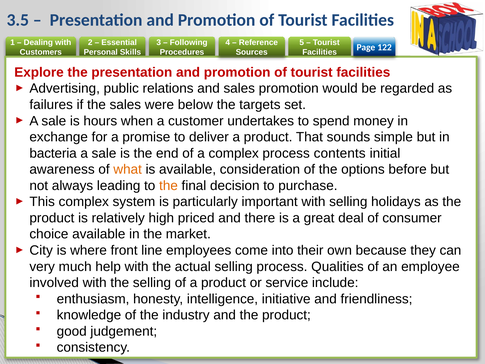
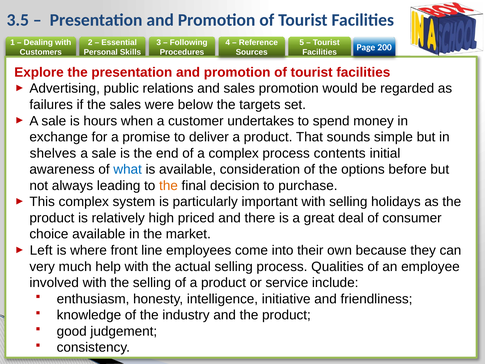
122: 122 -> 200 (385, 47)
bacteria: bacteria -> shelves (53, 153)
what colour: orange -> blue (128, 169)
City: City -> Left (41, 250)
